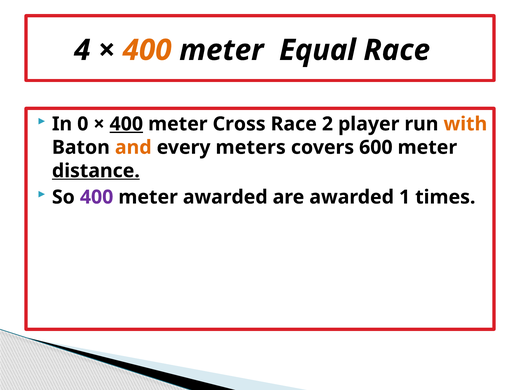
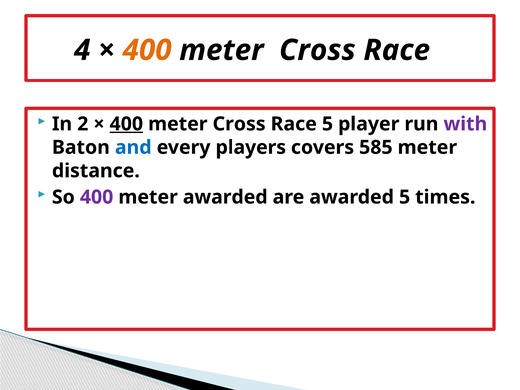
Equal: Equal -> Cross (317, 50)
0: 0 -> 2 (83, 124)
Race 2: 2 -> 5 (327, 124)
with colour: orange -> purple (465, 124)
and colour: orange -> blue (133, 147)
meters: meters -> players (251, 147)
600: 600 -> 585 (376, 147)
distance underline: present -> none (96, 171)
awarded 1: 1 -> 5 (405, 197)
